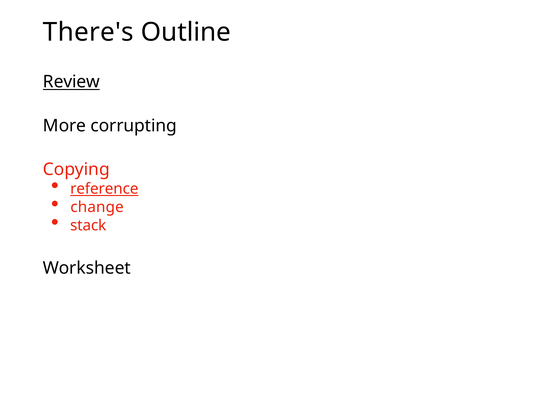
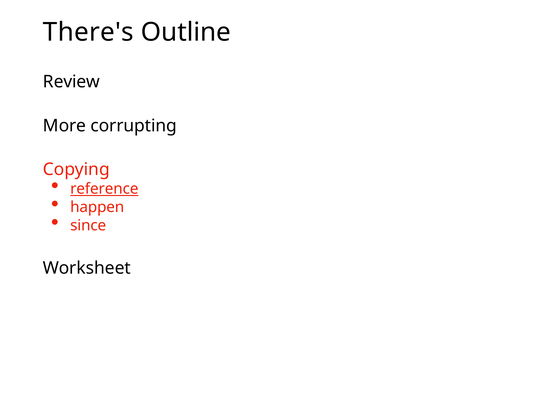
Review underline: present -> none (71, 82)
change: change -> happen (97, 207)
stack: stack -> since (88, 225)
